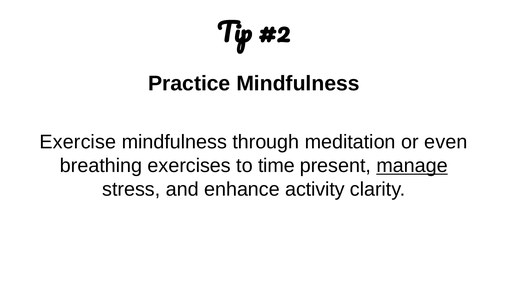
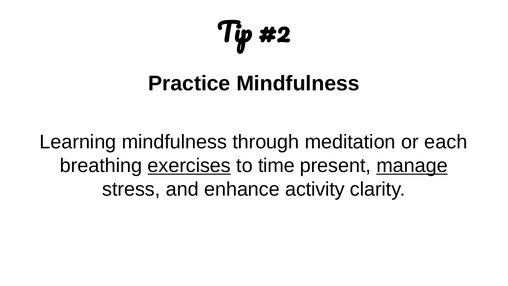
Exercise: Exercise -> Learning (78, 142)
even: even -> each (446, 142)
exercises underline: none -> present (189, 166)
